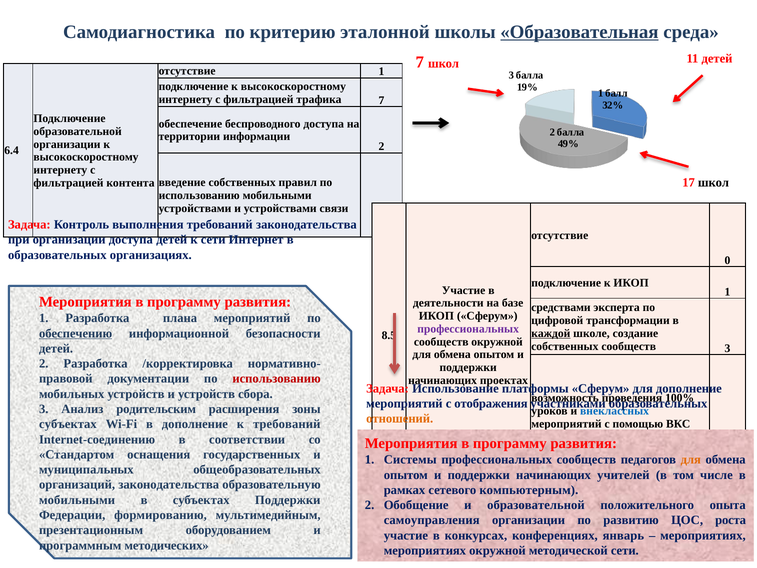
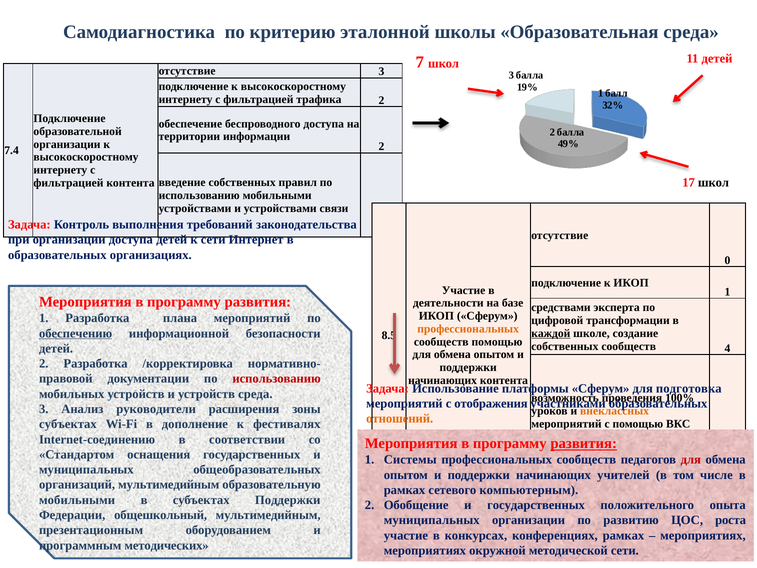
Образовательная underline: present -> none (579, 32)
отсутствие 1: 1 -> 3 (381, 72)
трафика 7: 7 -> 2 (381, 100)
6.4: 6.4 -> 7.4 (12, 151)
профессиональных colour: purple -> orange (468, 329)
сообществ окружной: окружной -> помощью (497, 342)
сообществ 3: 3 -> 4 (727, 348)
начинающих проектах: проектах -> контента (504, 380)
для дополнение: дополнение -> подготовка (689, 388)
устройств сбора: сбора -> среда (255, 394)
родительским: родительским -> руководители (156, 409)
внеклассных colour: blue -> orange (615, 411)
к требований: требований -> фестивалях (287, 424)
развития underline: none -> present (584, 443)
для colour: orange -> red (691, 460)
организаций законодательства: законодательства -> мультимедийным (169, 485)
и образовательной: образовательной -> государственных (536, 505)
формированию: формированию -> общешкольный (161, 515)
самоуправления: самоуправления -> муниципальных (432, 520)
конференциях январь: январь -> рамках (623, 535)
